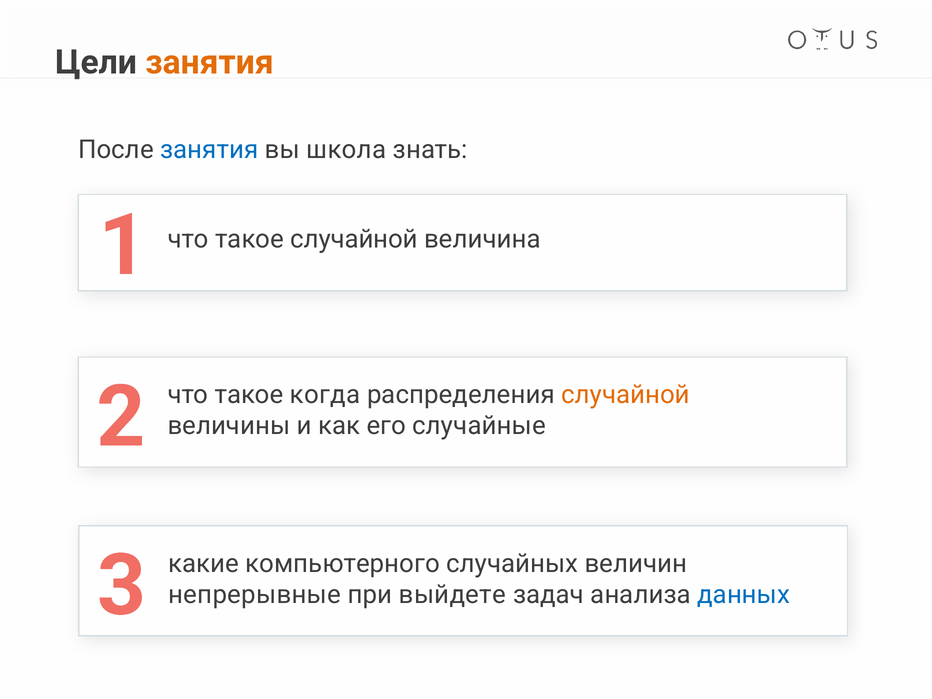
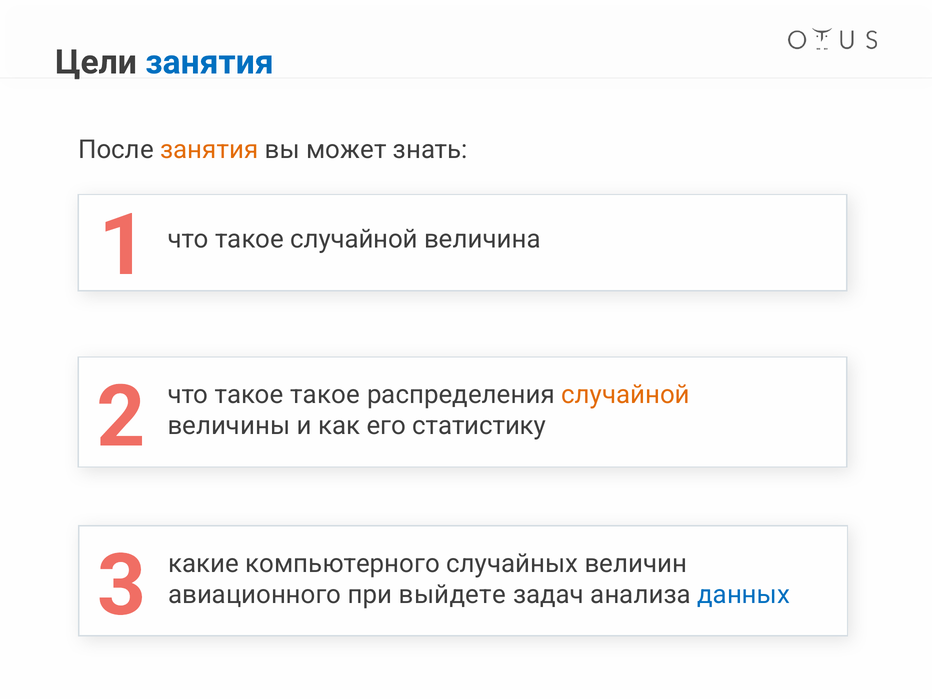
занятия colour: orange -> blue (209, 62)
занятия colour: blue -> orange (209, 150)
школа: школа -> может (346, 150)
такое когда: когда -> такое (325, 395)
случайные: случайные -> статистику (479, 426)
непрерывные: непрерывные -> авиационного (255, 595)
